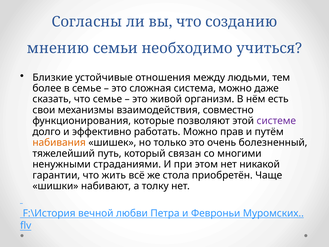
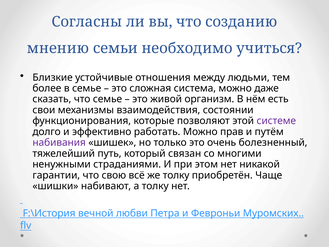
совместно: совместно -> состоянии (228, 110)
набивания colour: orange -> purple (59, 142)
жить: жить -> свою (114, 175)
же стола: стола -> толку (176, 175)
